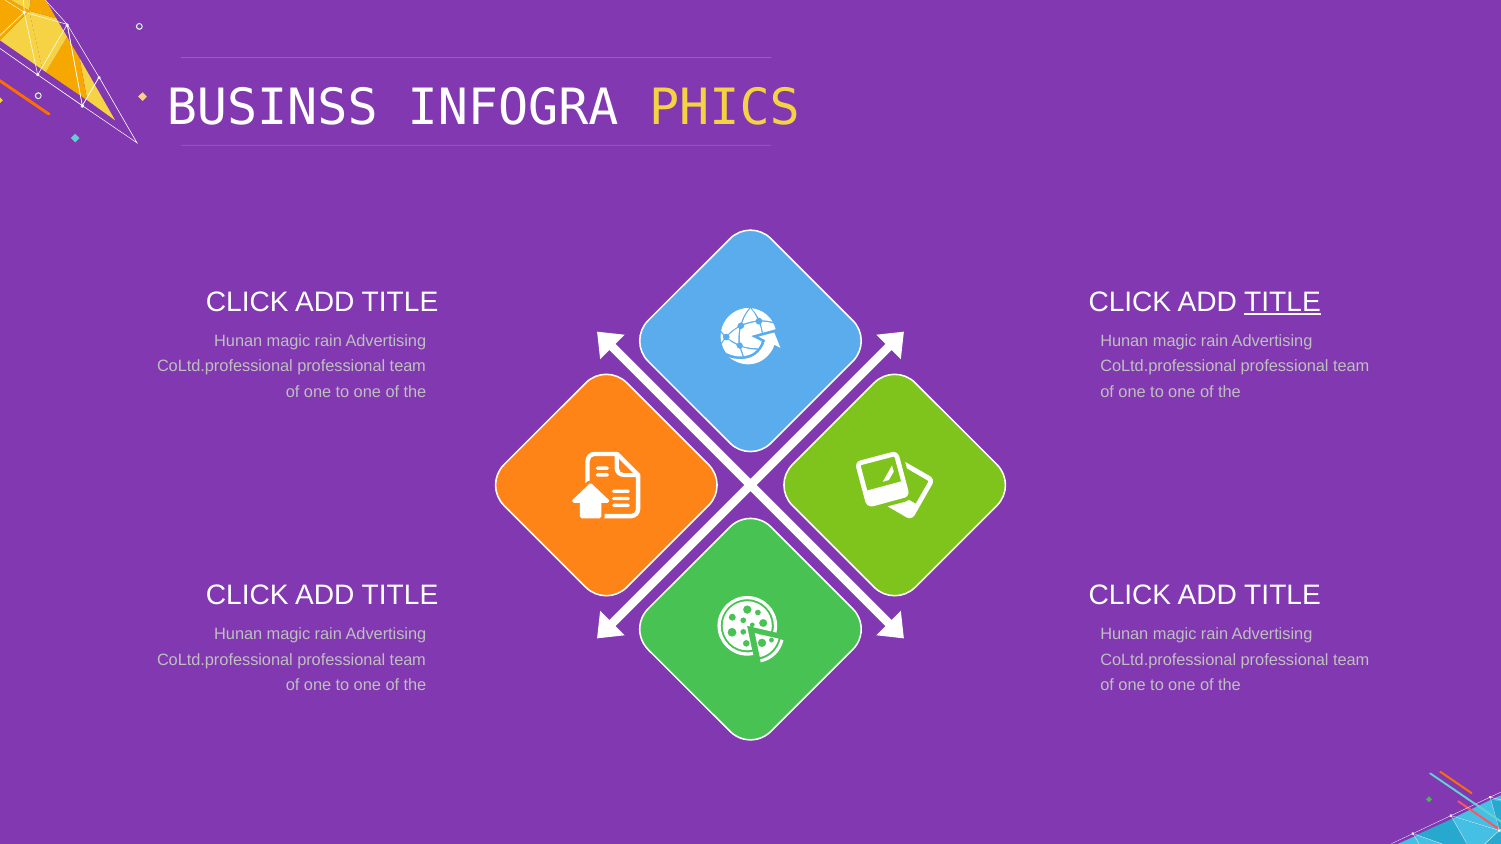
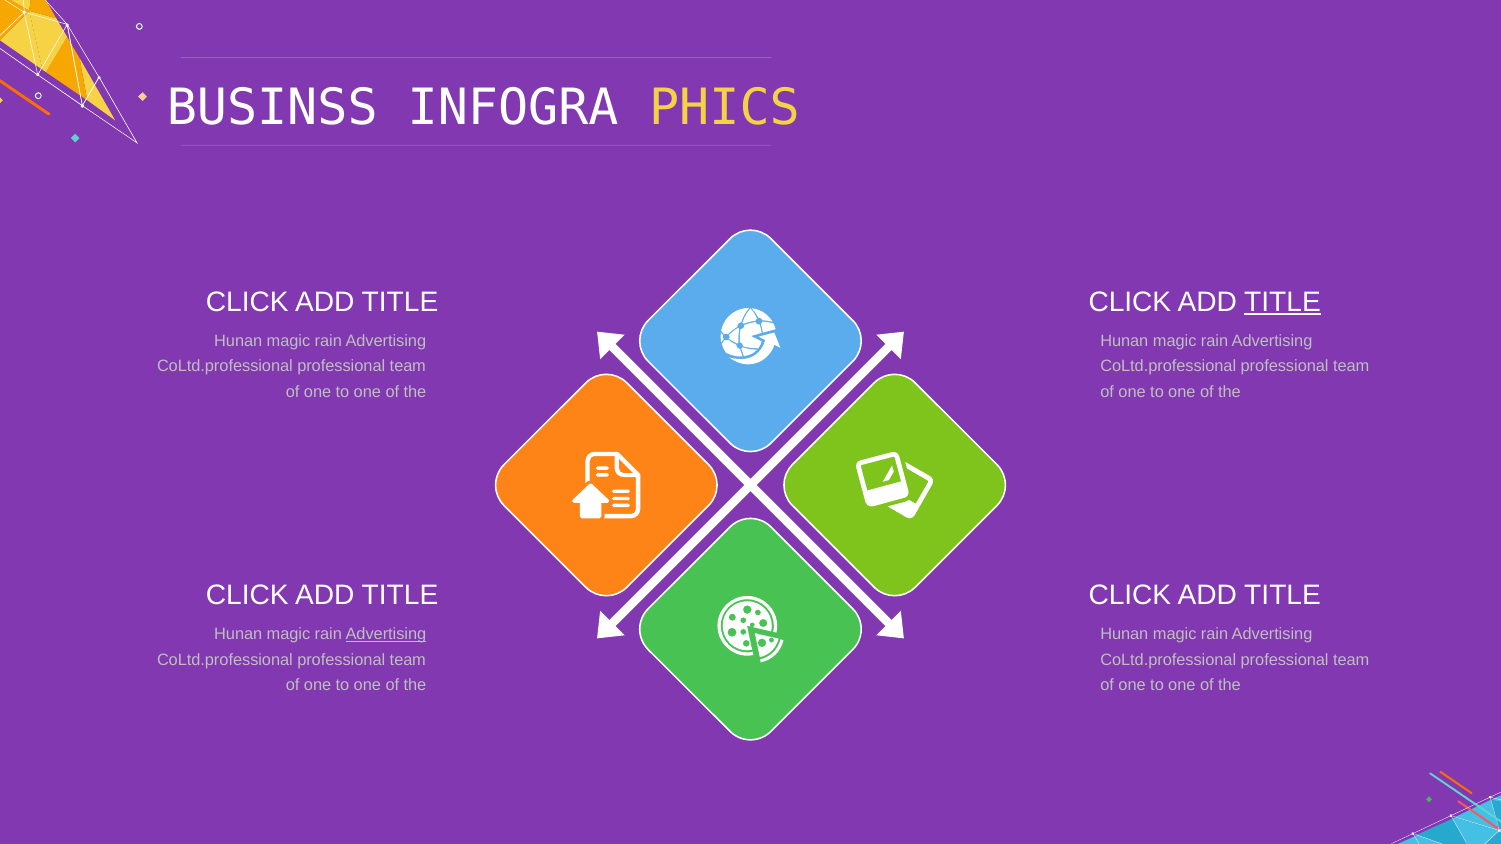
Advertising underline: none -> present (386, 635)
